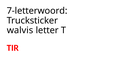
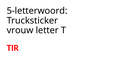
7-letterwoord: 7-letterwoord -> 5-letterwoord (37, 11)
walvis: walvis -> vrouw (20, 30)
